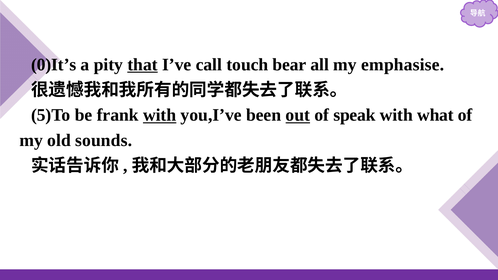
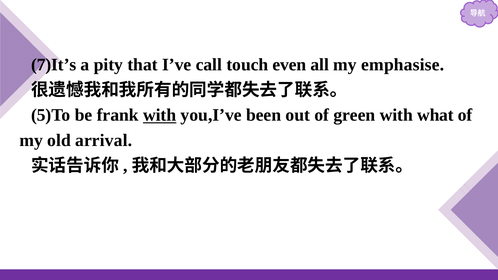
0)It’s: 0)It’s -> 7)It’s (54, 65)
that underline: present -> none (143, 65)
bear: bear -> even (289, 65)
out underline: present -> none (298, 115)
speak: speak -> green (354, 115)
sounds: sounds -> arrival (104, 140)
